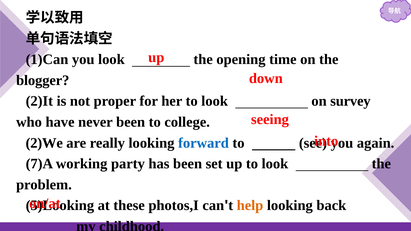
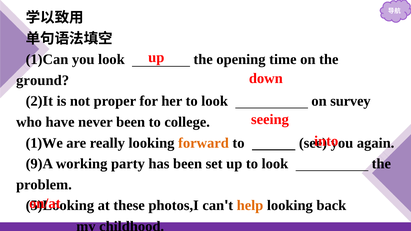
blogger: blogger -> ground (43, 80)
2)We: 2)We -> 1)We (44, 143)
forward colour: blue -> orange (203, 143)
7)A: 7)A -> 9)A (39, 164)
